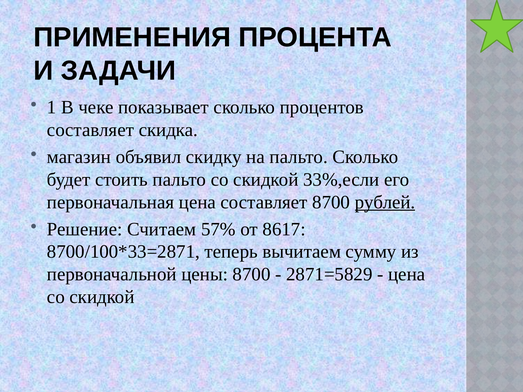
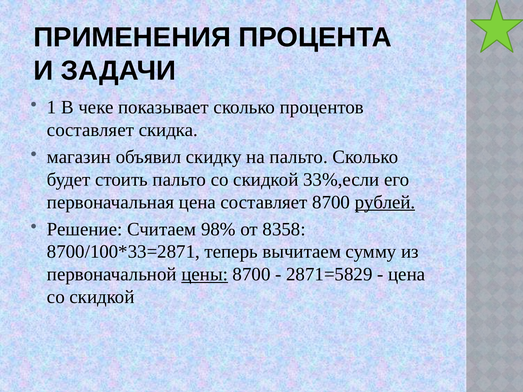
57%: 57% -> 98% (218, 229)
8617: 8617 -> 8358 (284, 229)
цены underline: none -> present (205, 275)
